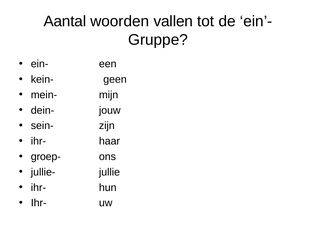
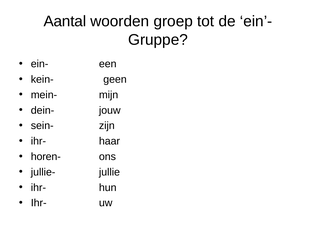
vallen: vallen -> groep (173, 21)
groep-: groep- -> horen- (46, 157)
